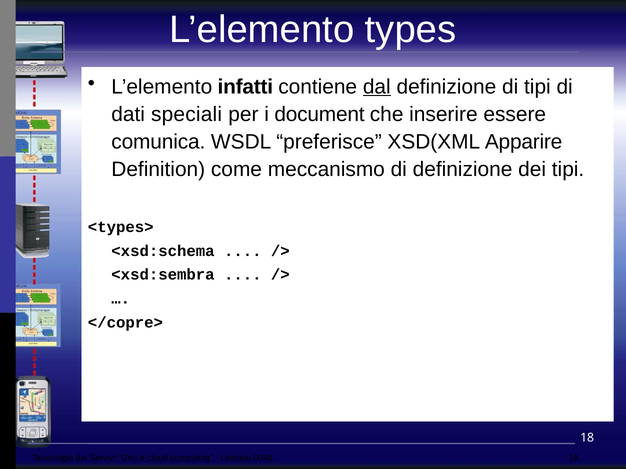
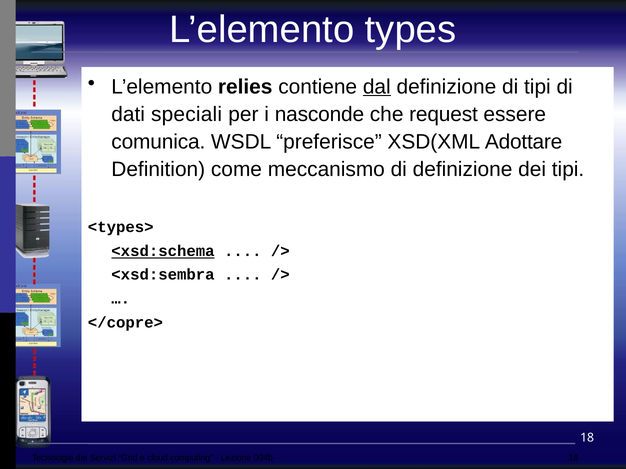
infatti: infatti -> relies (245, 87)
document: document -> nasconde (319, 114)
inserire: inserire -> request (444, 114)
Apparire: Apparire -> Adottare (524, 142)
<xsd:schema underline: none -> present (163, 251)
